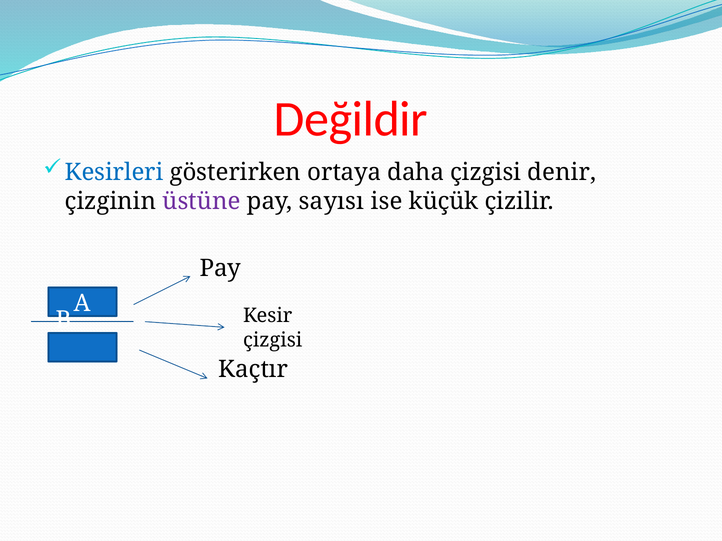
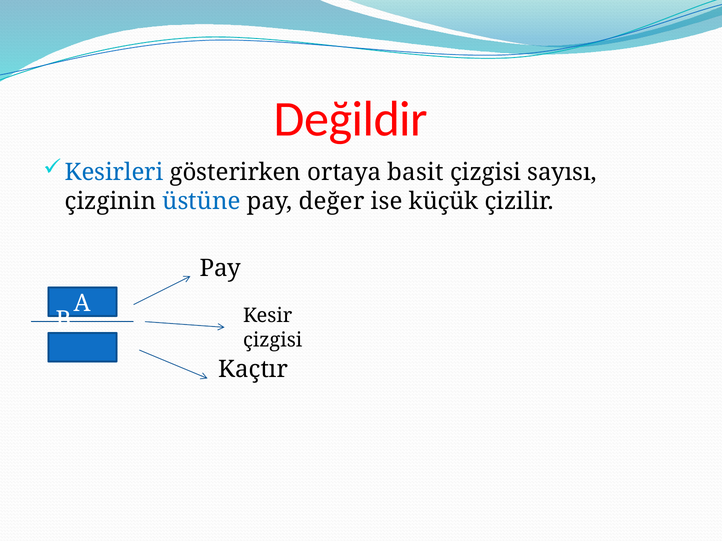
daha: daha -> basit (416, 172)
denir: denir -> sayısı (562, 172)
üstüne colour: purple -> blue (201, 201)
sayısı: sayısı -> değer (331, 201)
